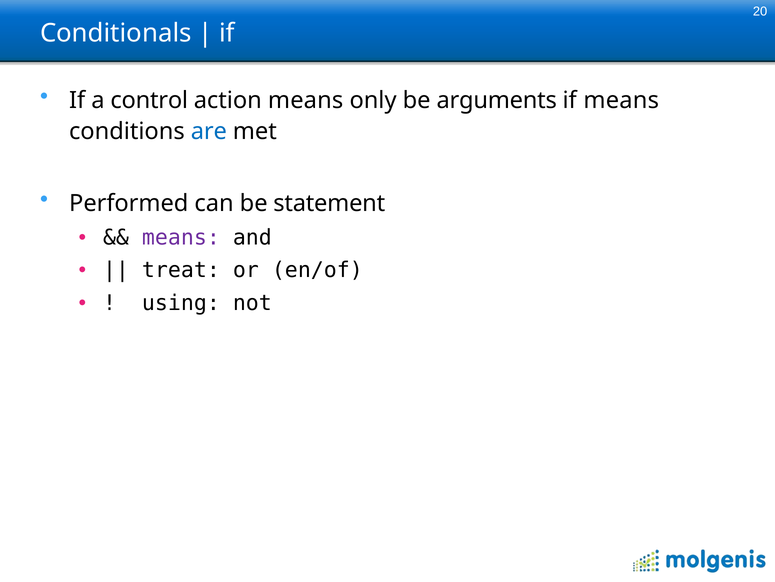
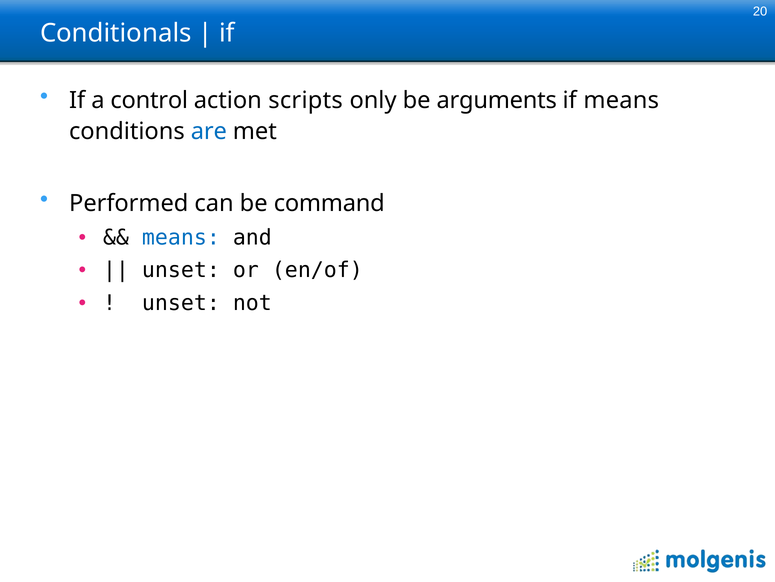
action means: means -> scripts (306, 100)
statement: statement -> command (329, 203)
means colour: purple -> blue (181, 237)
treat: treat -> unset (181, 270)
using: using -> unset (181, 303)
